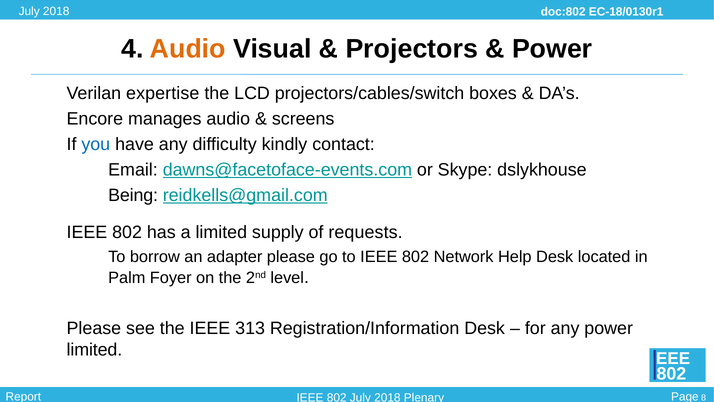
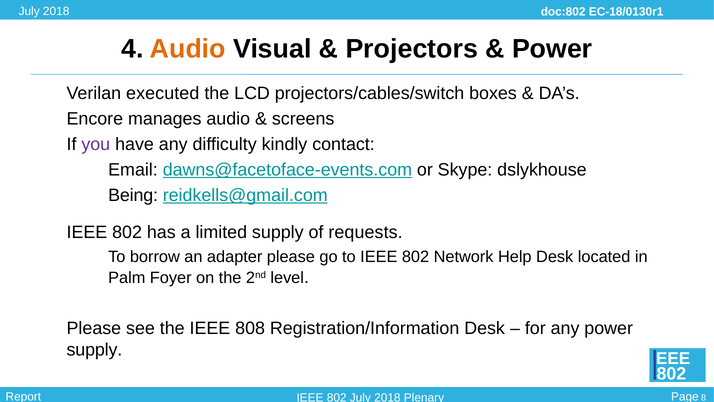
expertise: expertise -> executed (163, 93)
you colour: blue -> purple (96, 144)
313: 313 -> 808 (250, 328)
limited: limited -> supply (94, 349)
